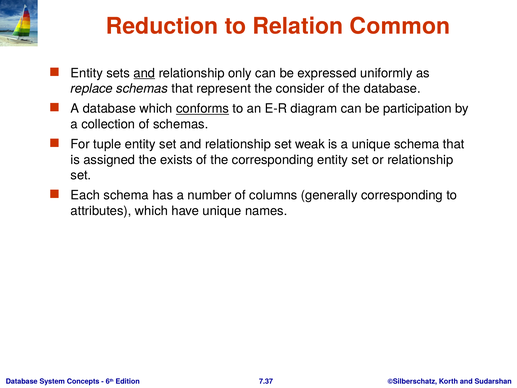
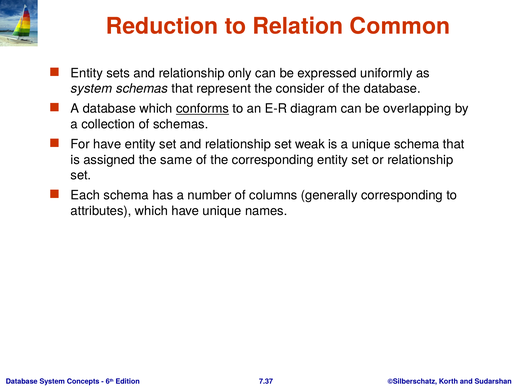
and underline: present -> none (144, 73)
replace: replace -> system (92, 89)
participation: participation -> overlapping (417, 109)
For tuple: tuple -> have (107, 144)
exists: exists -> same (176, 160)
